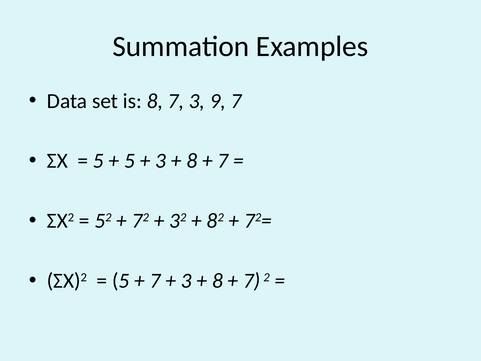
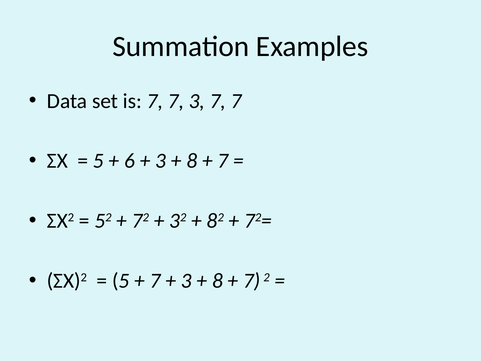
is 8: 8 -> 7 (155, 101)
3 9: 9 -> 7 (218, 101)
5: 5 -> 6 (130, 161)
